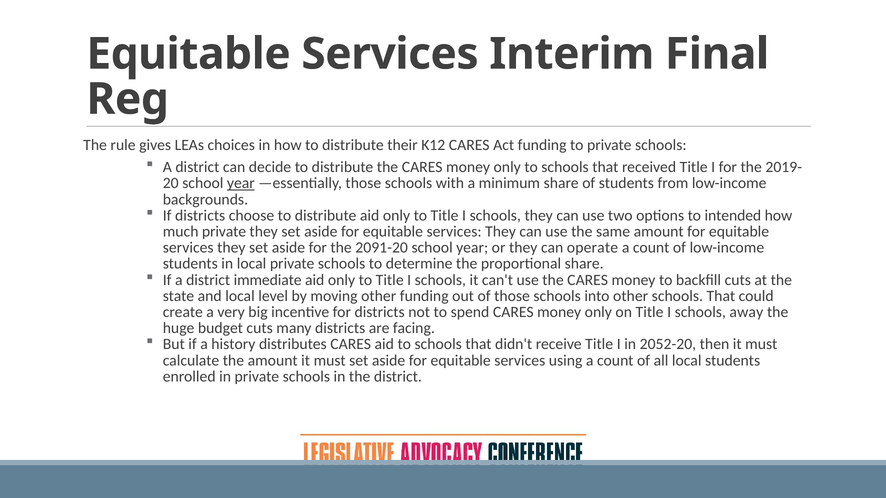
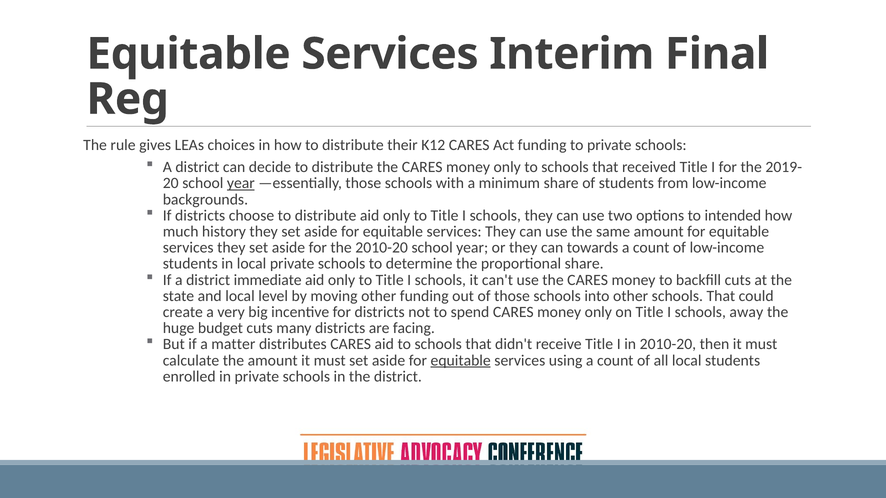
much private: private -> history (224, 232)
the 2091-20: 2091-20 -> 2010-20 (382, 248)
operate: operate -> towards (593, 248)
history: history -> matter (233, 345)
in 2052-20: 2052-20 -> 2010-20 (668, 345)
equitable underline: none -> present (461, 361)
